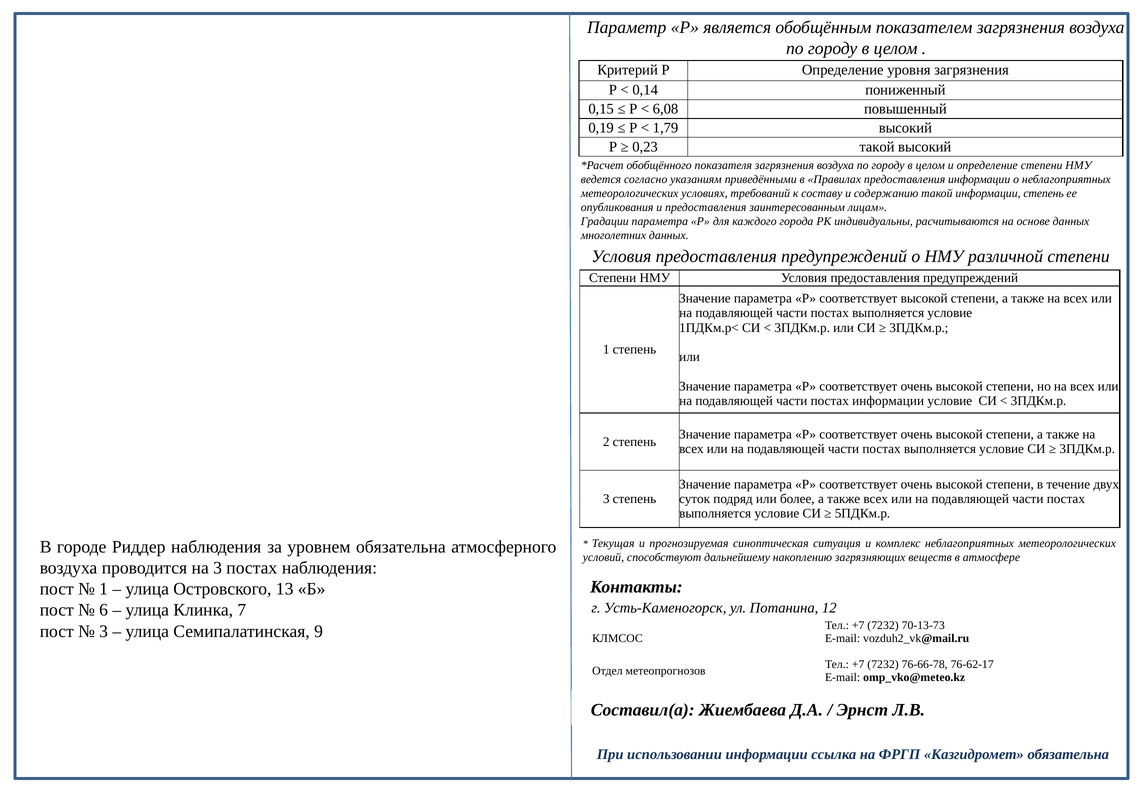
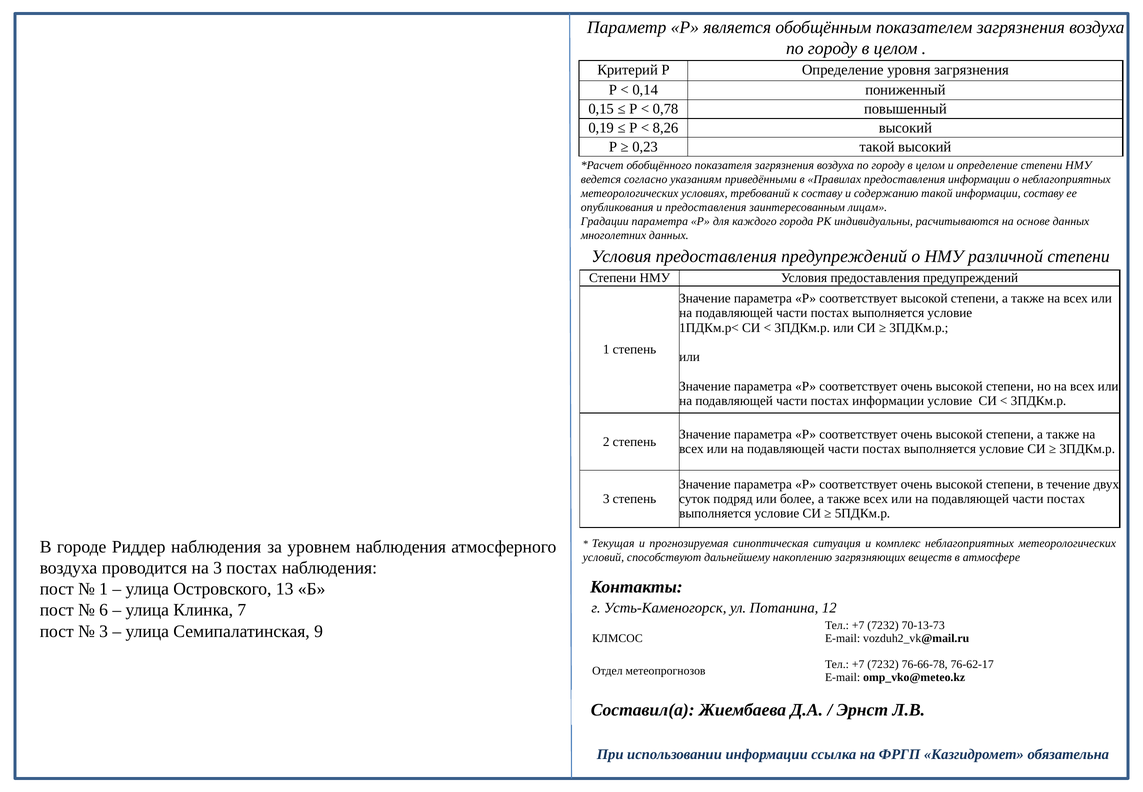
6,08: 6,08 -> 0,78 (665, 109)
1,79: 1,79 -> 8,26 (665, 128)
информации степень: степень -> составу (1044, 193)
уровнем обязательна: обязательна -> наблюдения (401, 546)
